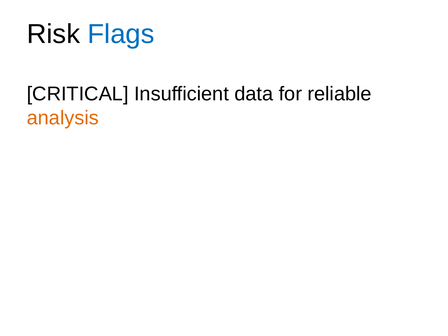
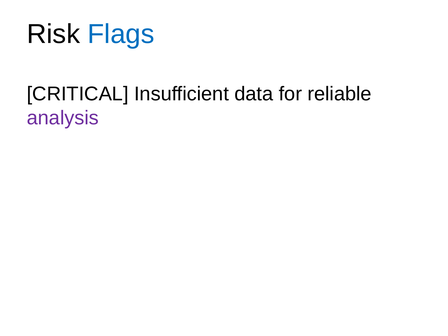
analysis colour: orange -> purple (63, 118)
